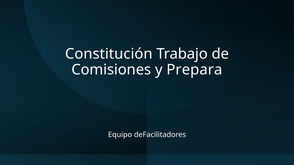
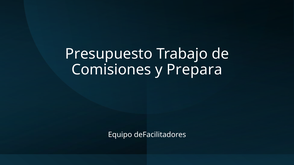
Constitución: Constitución -> Presupuesto (109, 54)
